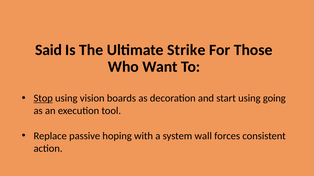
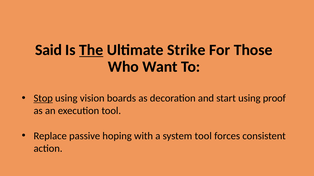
The underline: none -> present (91, 50)
going: going -> proof (274, 99)
system wall: wall -> tool (203, 136)
